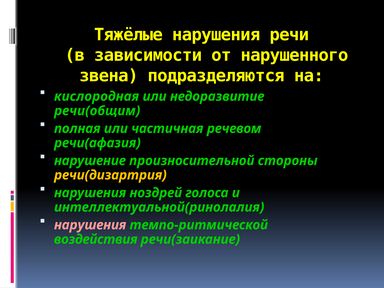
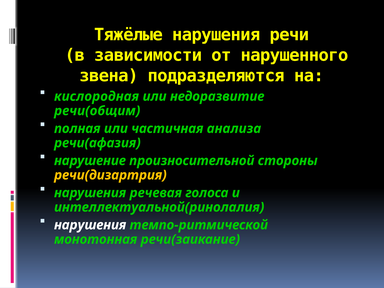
речевом: речевом -> анализа (234, 129)
ноздрей: ноздрей -> речевая (156, 193)
нарушения colour: pink -> white (90, 225)
воздействия: воздействия -> монотонная (96, 239)
